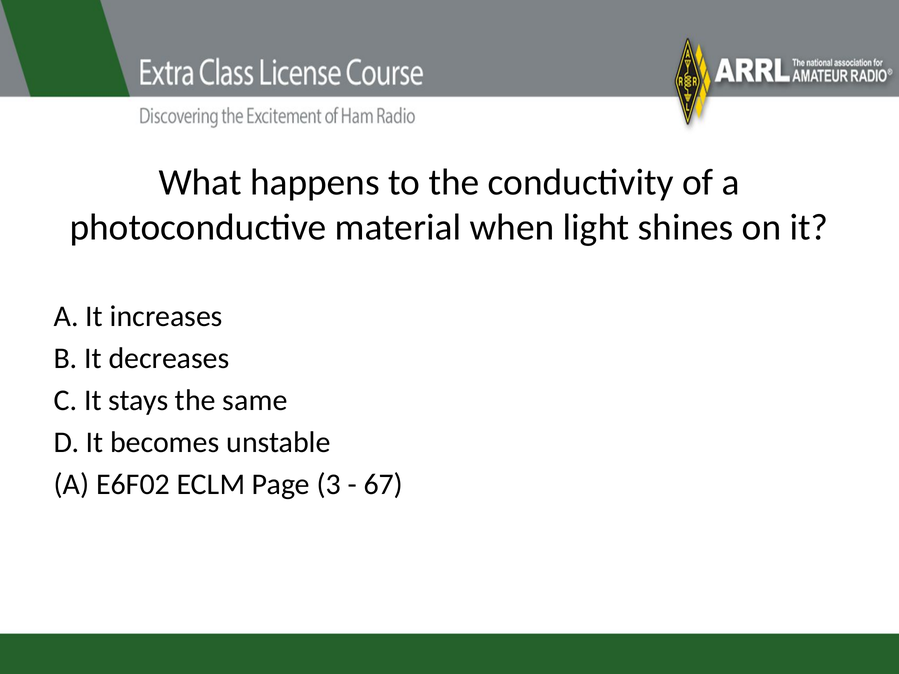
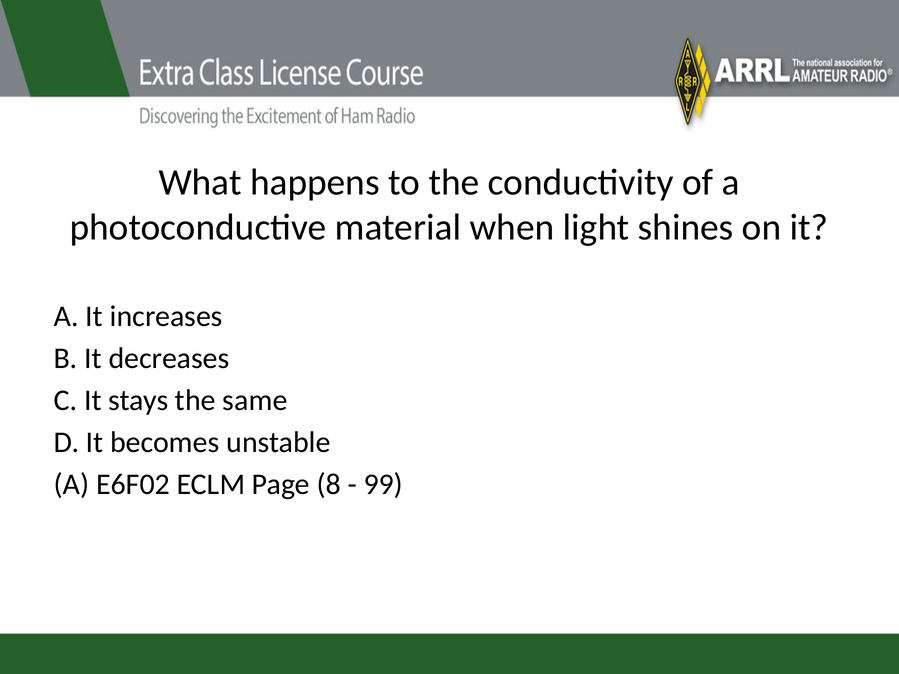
3: 3 -> 8 (329, 484)
67: 67 -> 99 (383, 484)
